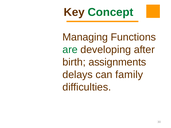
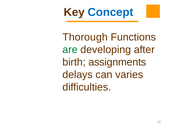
Concept colour: green -> blue (111, 12)
Managing: Managing -> Thorough (85, 37)
family: family -> varies (129, 75)
